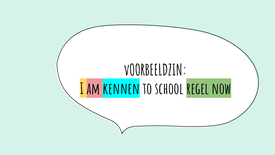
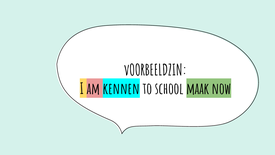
regel: regel -> maak (198, 89)
